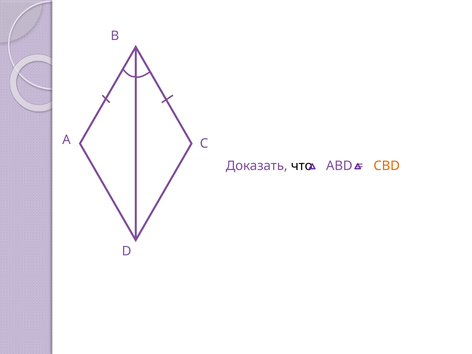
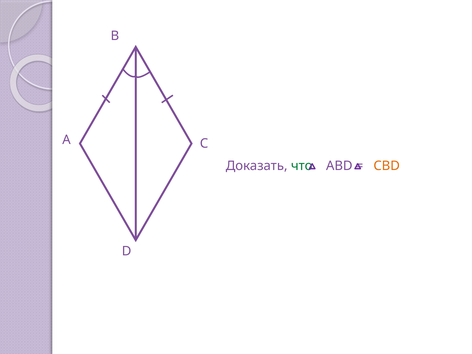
что colour: black -> green (302, 166)
